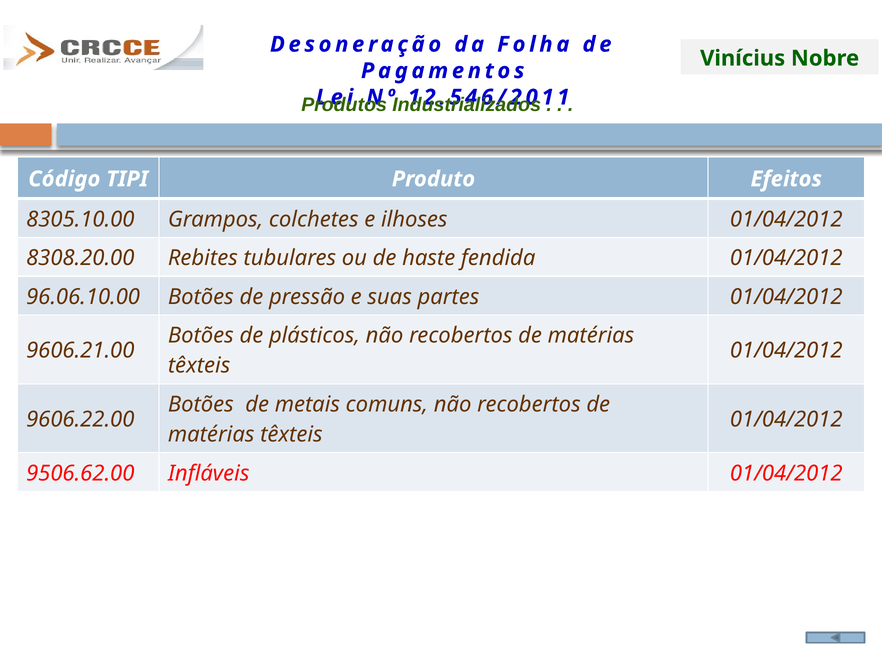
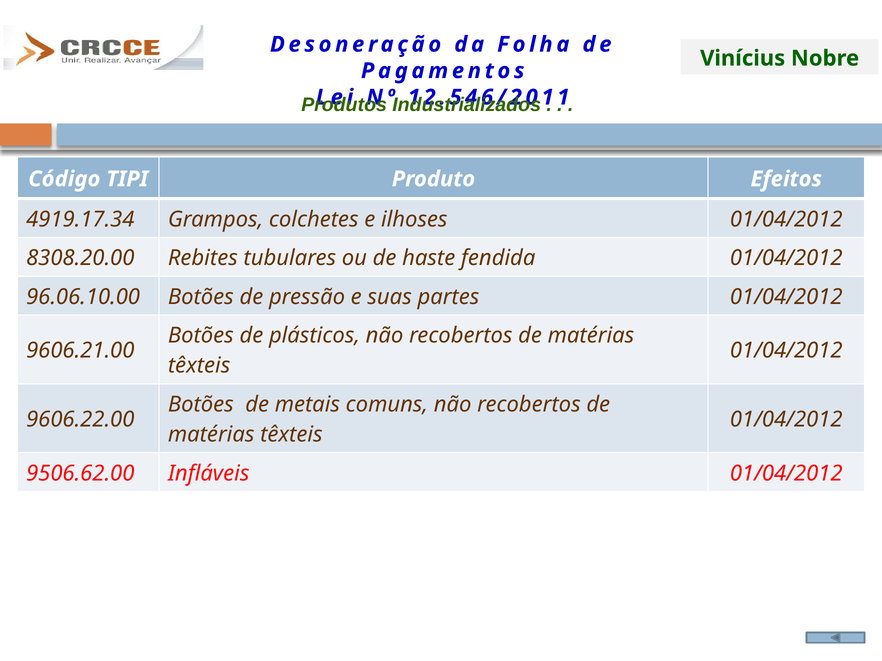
8305.10.00: 8305.10.00 -> 4919.17.34 (80, 219)
